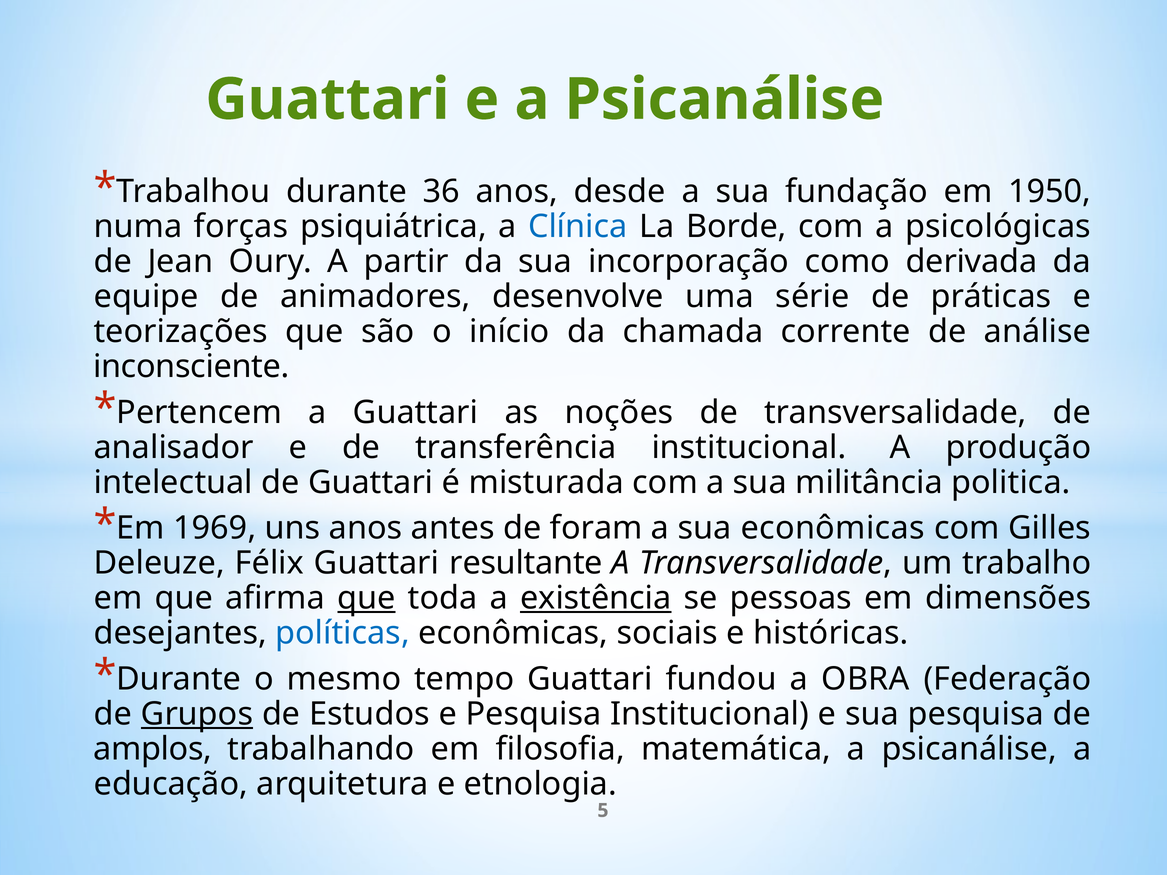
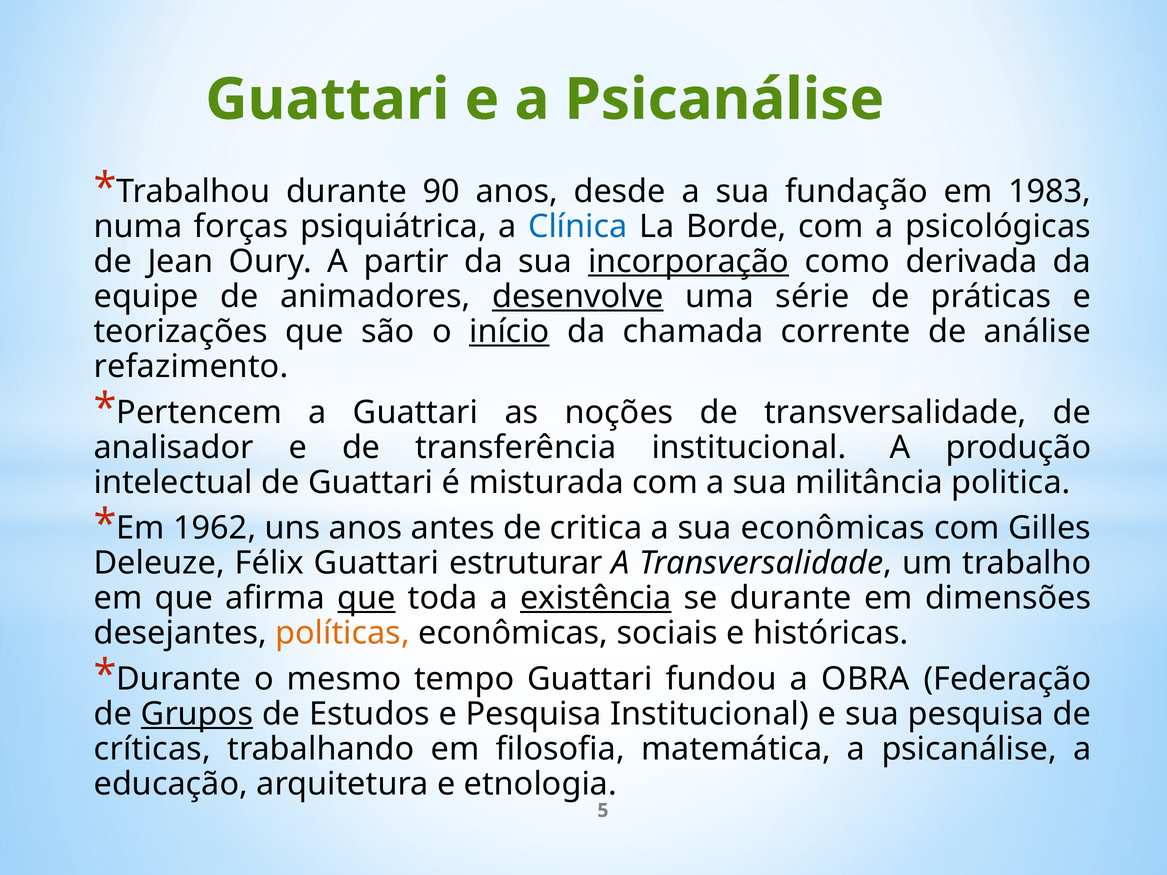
36: 36 -> 90 (441, 192)
1950: 1950 -> 1983 (1050, 192)
incorporação underline: none -> present (689, 262)
desenvolve underline: none -> present (578, 297)
início underline: none -> present (509, 332)
inconsciente: inconsciente -> refazimento (191, 367)
1969: 1969 -> 1962 (215, 528)
foram: foram -> critica (596, 528)
resultante: resultante -> estruturar (526, 563)
se pessoas: pessoas -> durante (791, 598)
políticas colour: blue -> orange (342, 633)
amplos: amplos -> críticas (152, 749)
